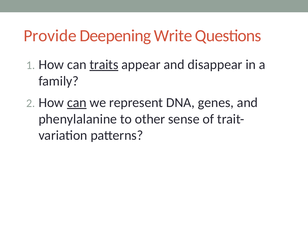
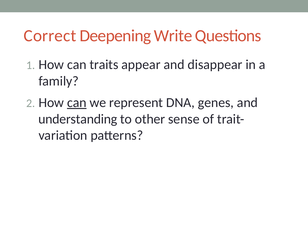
Provide: Provide -> Correct (50, 36)
traits underline: present -> none (104, 65)
phenylalanine: phenylalanine -> understanding (78, 119)
